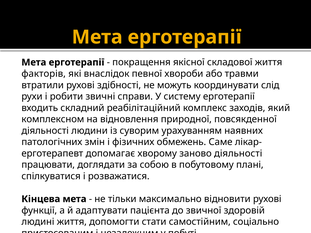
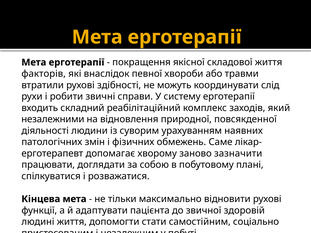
комплексном: комплексном -> незалежними (53, 119)
заново діяльності: діяльності -> зазначити (238, 154)
